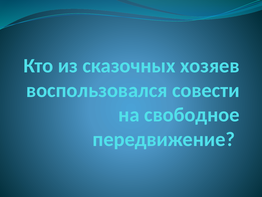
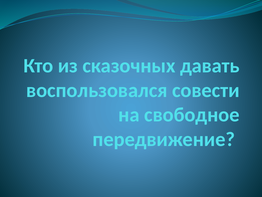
хозяев: хозяев -> давать (210, 66)
